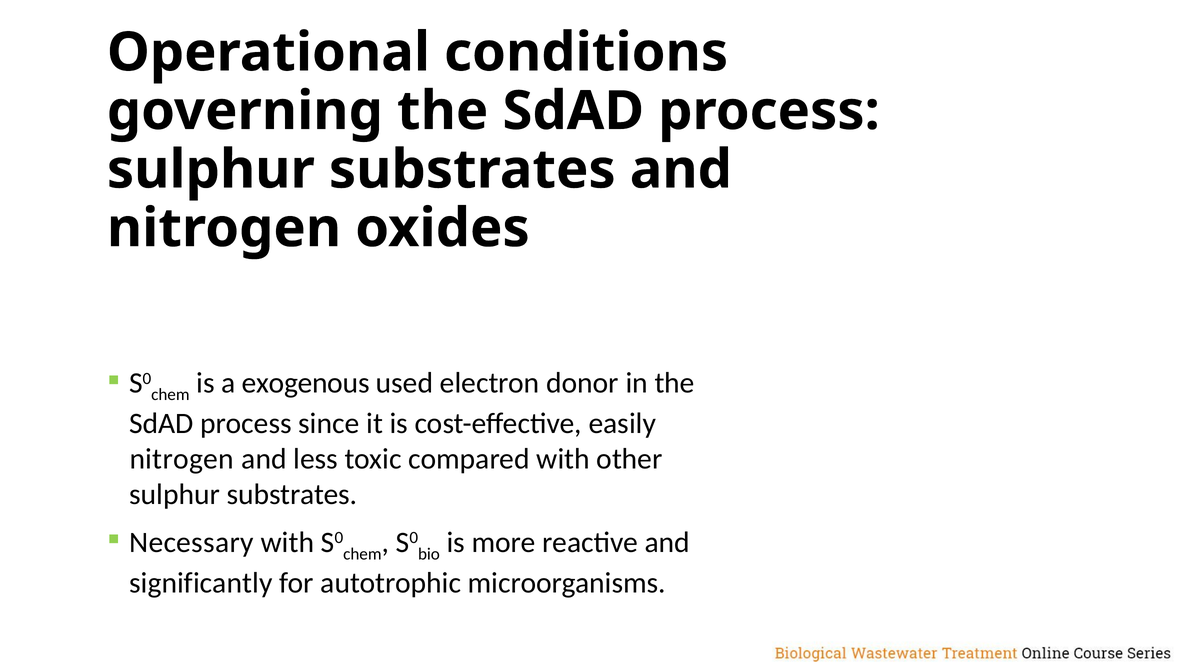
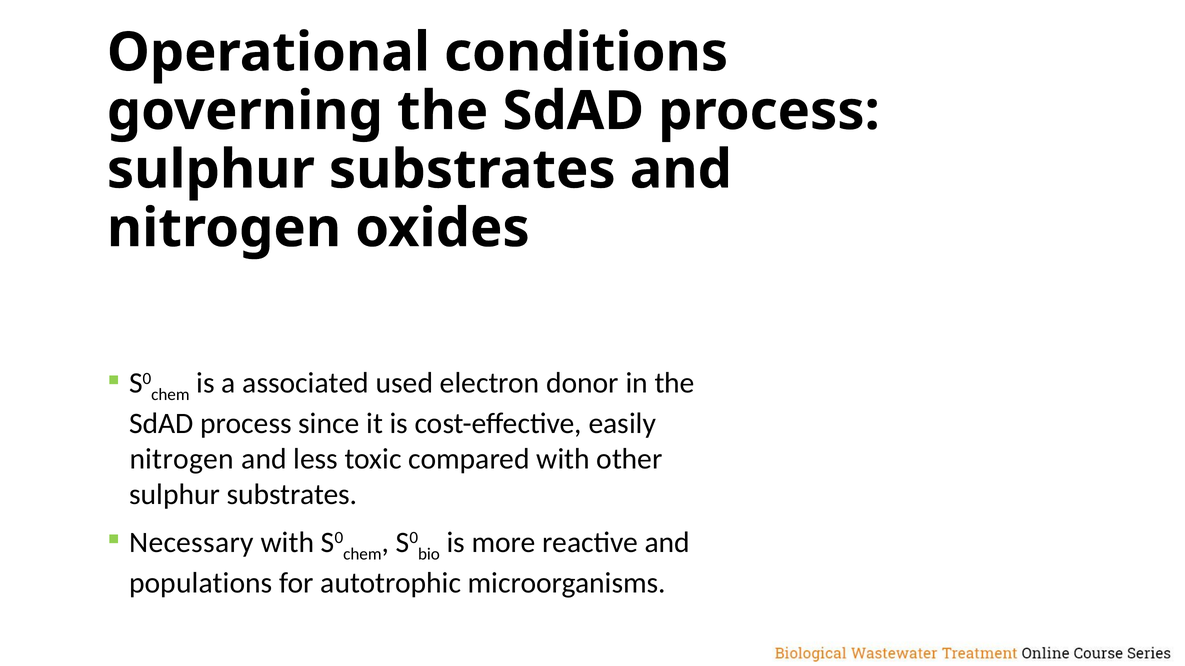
exogenous: exogenous -> associated (306, 384)
significantly: significantly -> populations (201, 583)
